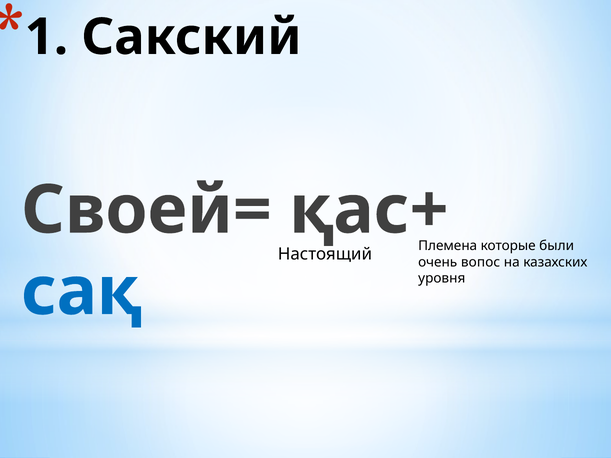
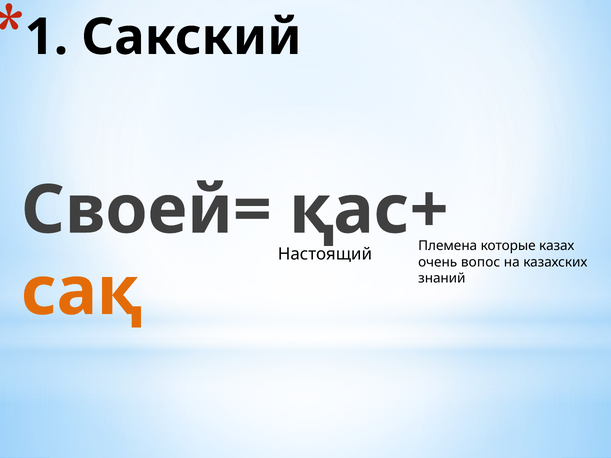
были: были -> казах (557, 246)
уровня: уровня -> знаний (442, 279)
сақ colour: blue -> orange (81, 292)
